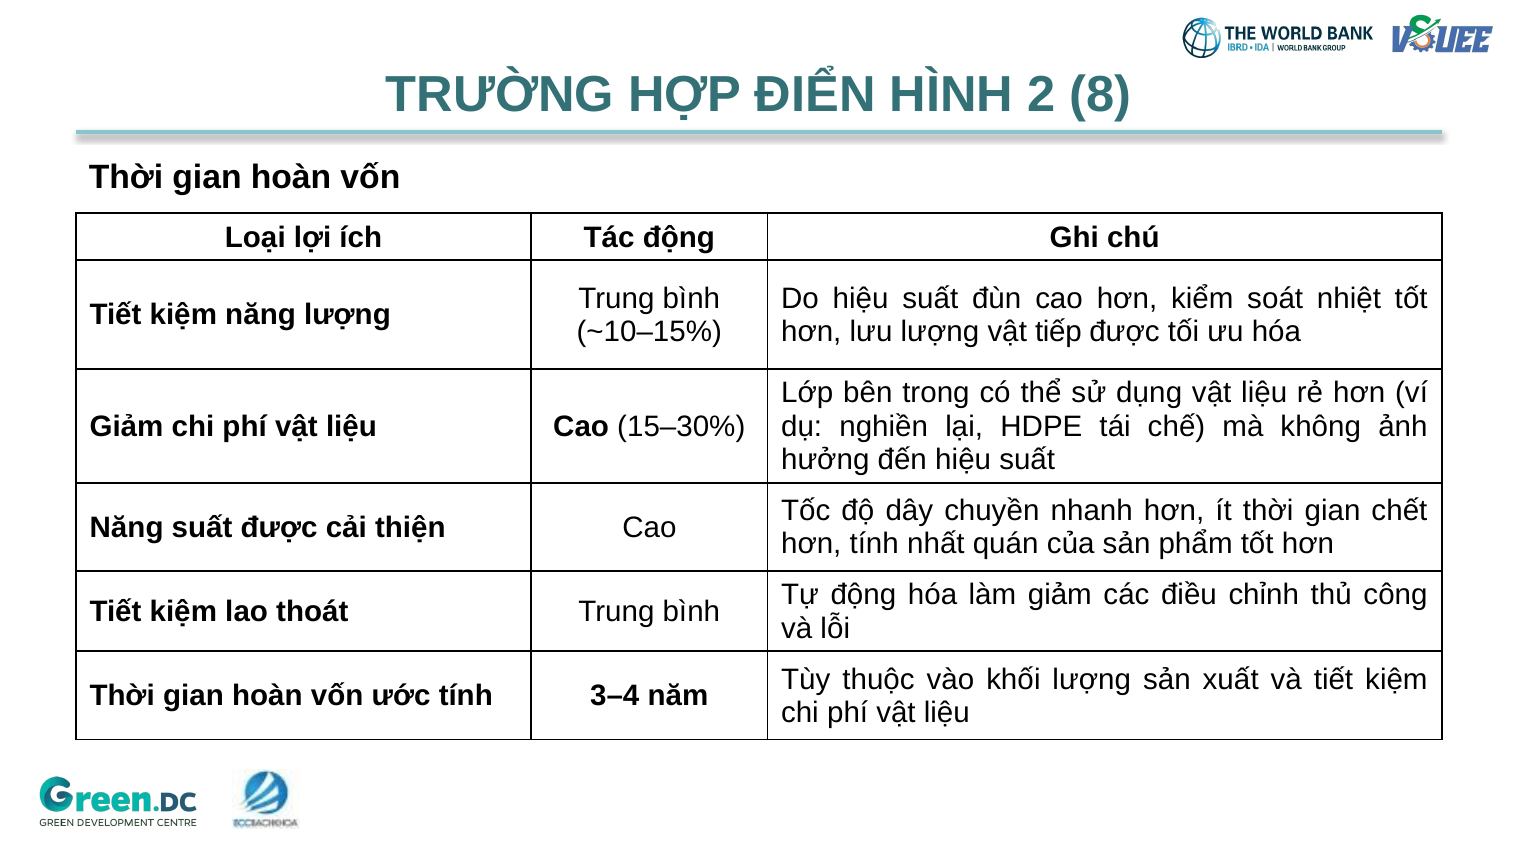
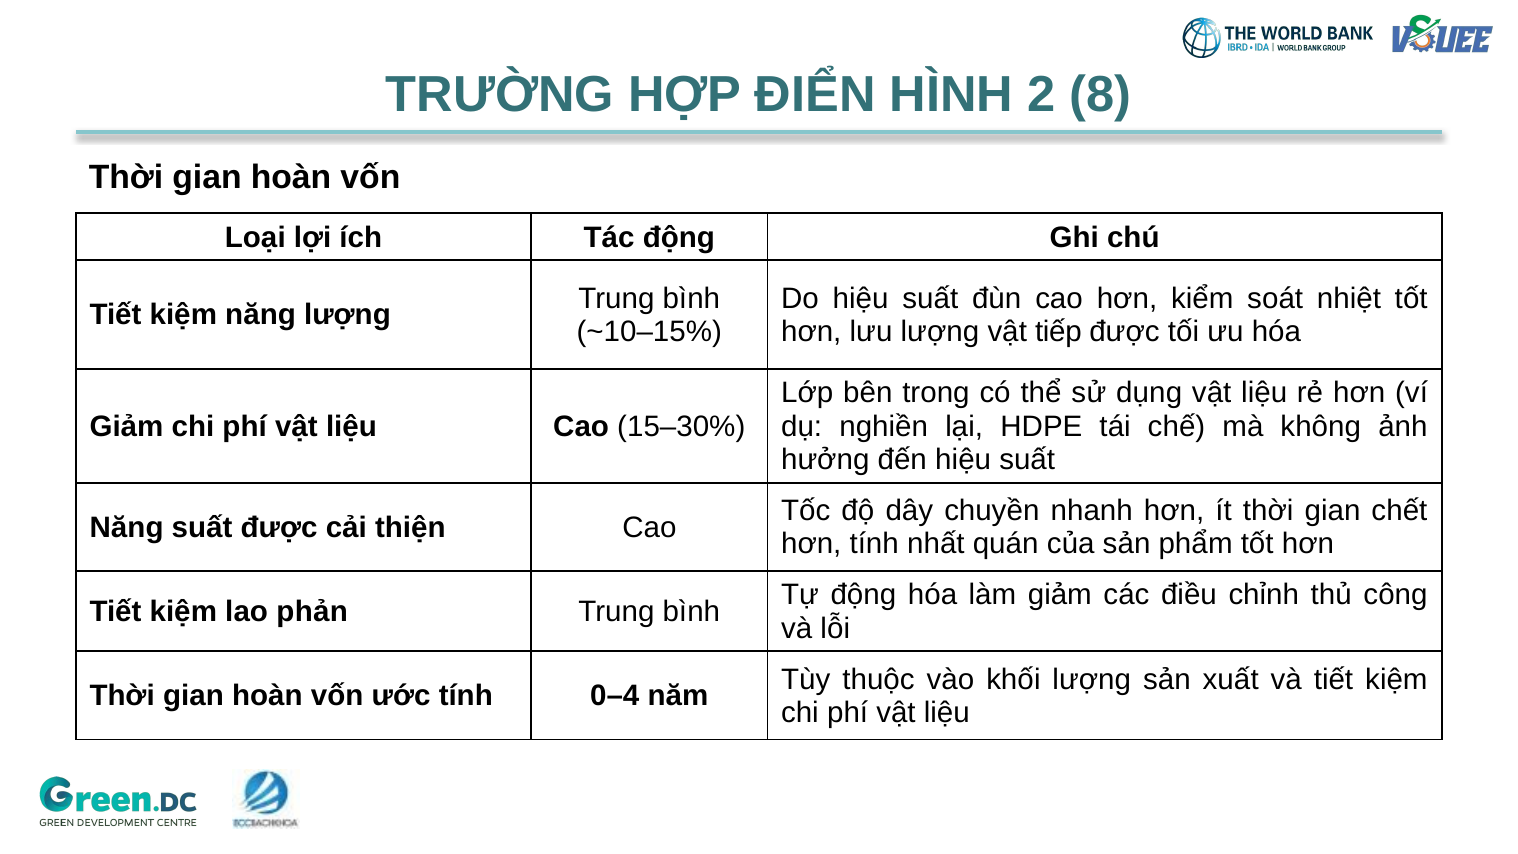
thoát: thoát -> phản (312, 612)
3–4: 3–4 -> 0–4 (615, 696)
